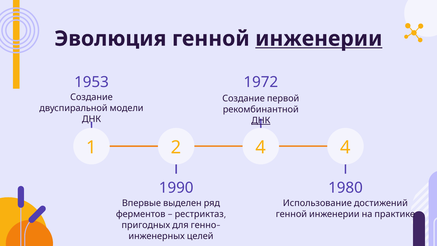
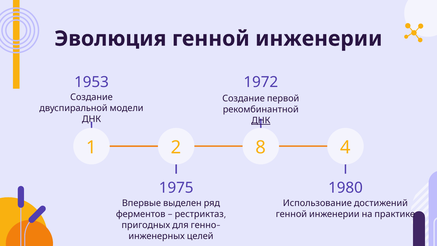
инженерии underline: present -> none (319, 39)
1 4: 4 -> 8 (261, 147)
1990: 1990 -> 1975 (176, 188)
